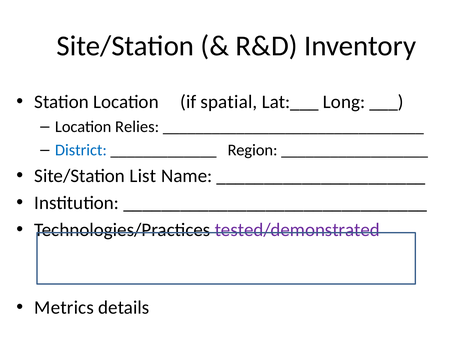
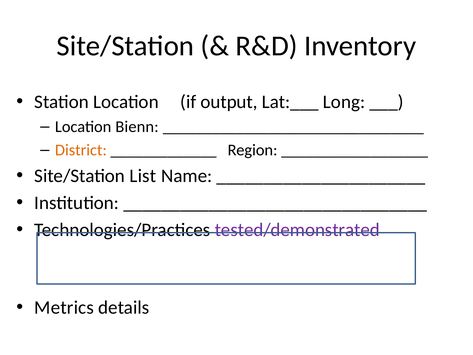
spatial: spatial -> output (229, 102)
Relies: Relies -> Bienn (137, 127)
District colour: blue -> orange (81, 150)
